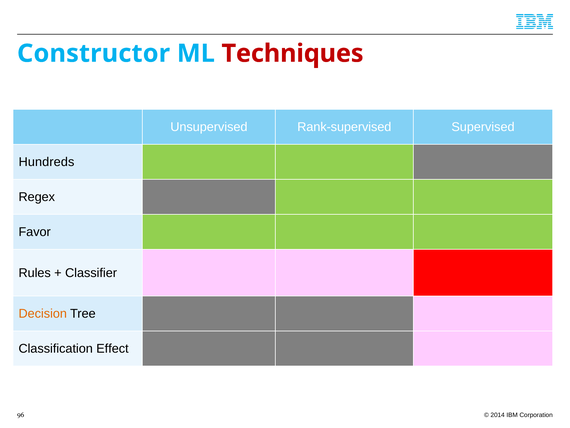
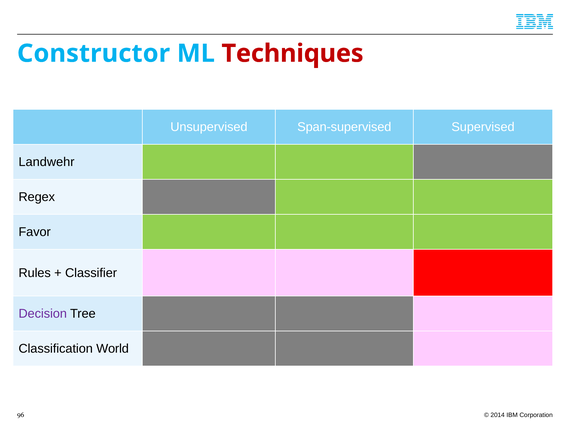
Rank-supervised: Rank-supervised -> Span-supervised (344, 127)
Hundreds: Hundreds -> Landwehr (47, 162)
Decision colour: orange -> purple (43, 313)
Effect: Effect -> World (113, 348)
